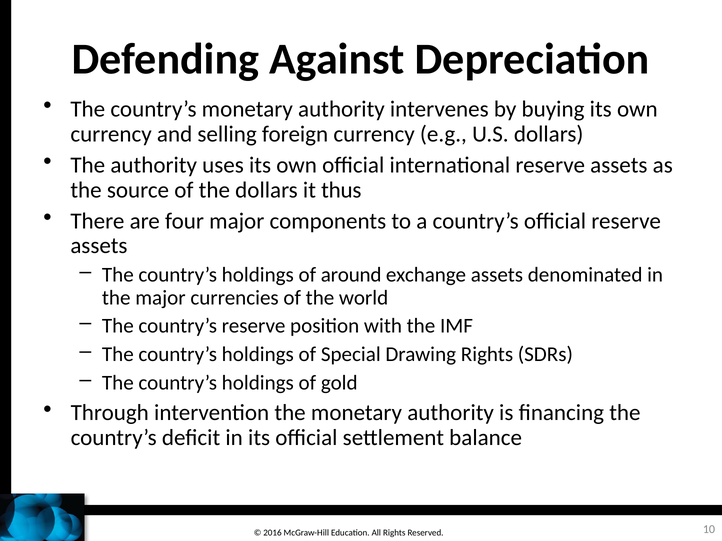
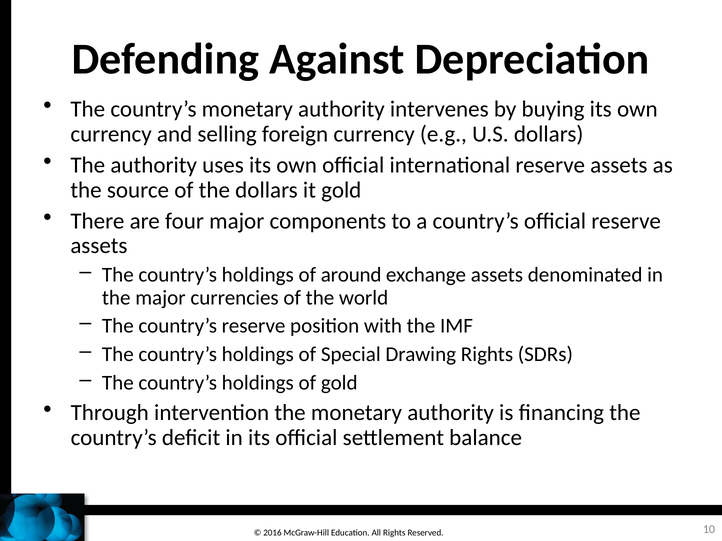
it thus: thus -> gold (341, 190)
